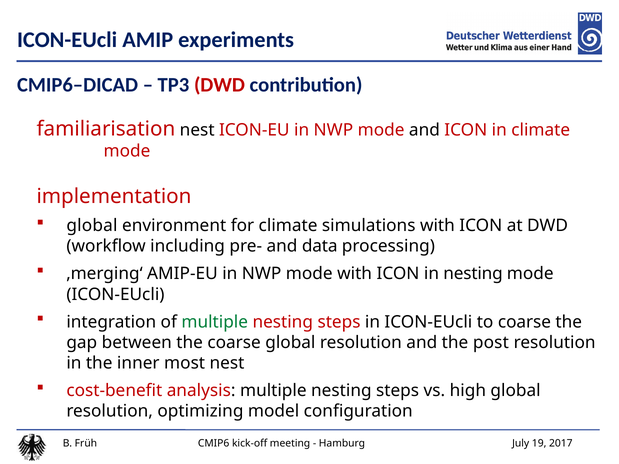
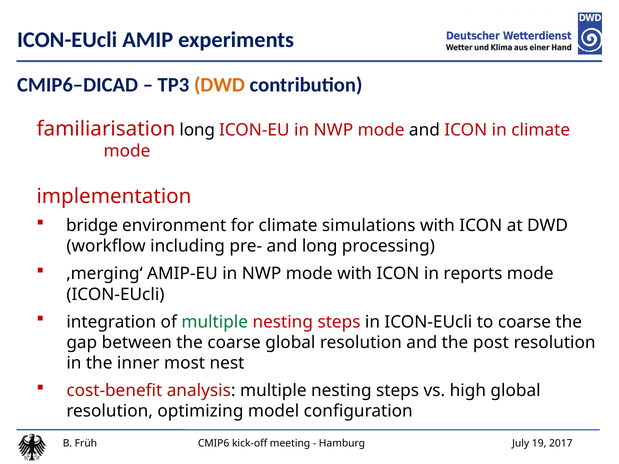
DWD colour: red -> orange (219, 85)
familiarisation nest: nest -> long (197, 130)
global: global -> bridge (92, 226)
and data: data -> long (320, 246)
in nesting: nesting -> reports (473, 274)
